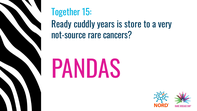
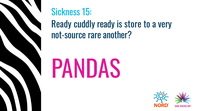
Together: Together -> Sickness (66, 12)
cuddly years: years -> ready (106, 25)
cancers: cancers -> another (117, 35)
